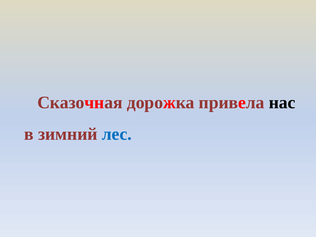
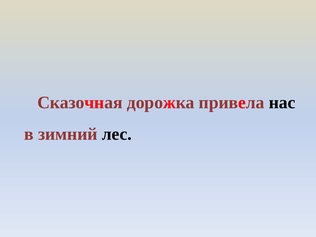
лес colour: blue -> black (117, 134)
